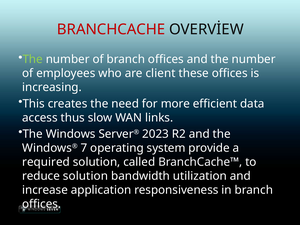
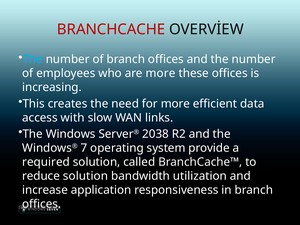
The colour: light green -> light blue (33, 59)
are client: client -> more (161, 73)
thus: thus -> with (73, 118)
2023: 2023 -> 2038 (156, 134)
